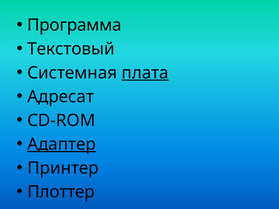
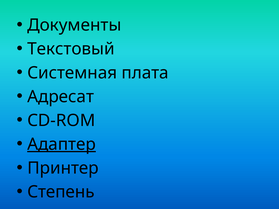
Программа: Программа -> Документы (74, 25)
плата underline: present -> none (145, 73)
Плоттер: Плоттер -> Степень (61, 192)
